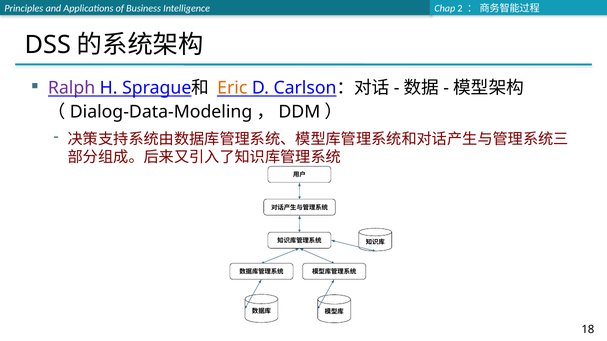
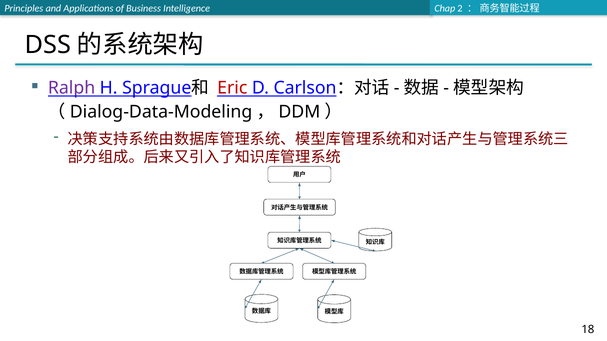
Eric colour: orange -> red (232, 88)
